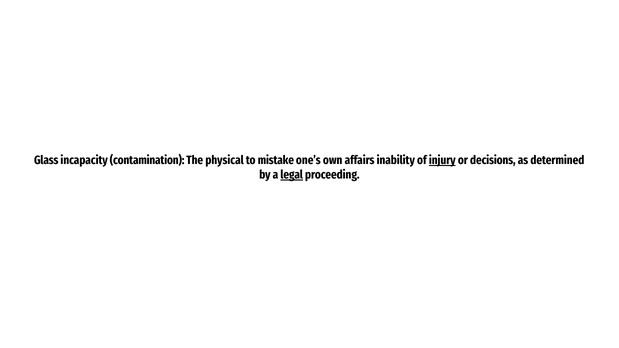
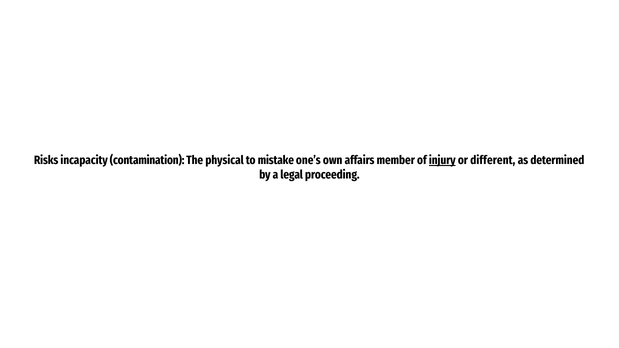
Glass: Glass -> Risks (46, 160)
inability: inability -> member (396, 160)
decisions: decisions -> different (493, 160)
legal underline: present -> none (292, 175)
